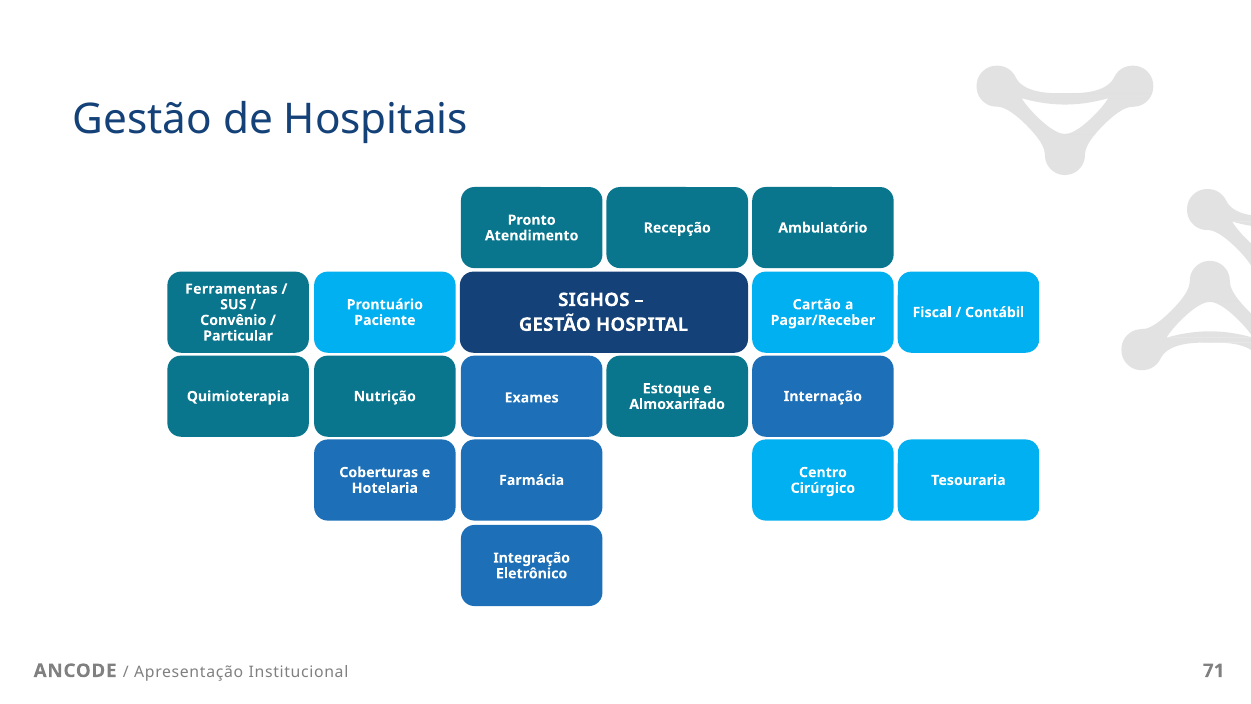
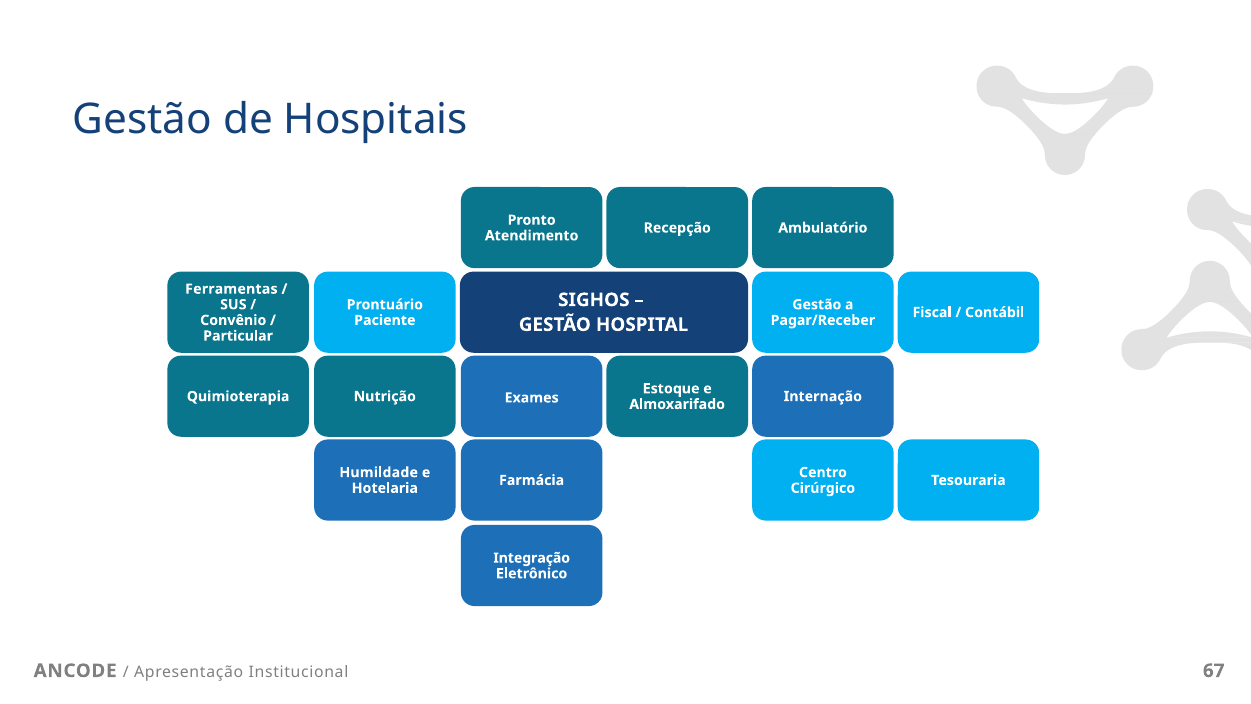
Cartão: Cartão -> Gestão (817, 305)
Coberturas: Coberturas -> Humildade (379, 472)
71: 71 -> 67 (1214, 671)
